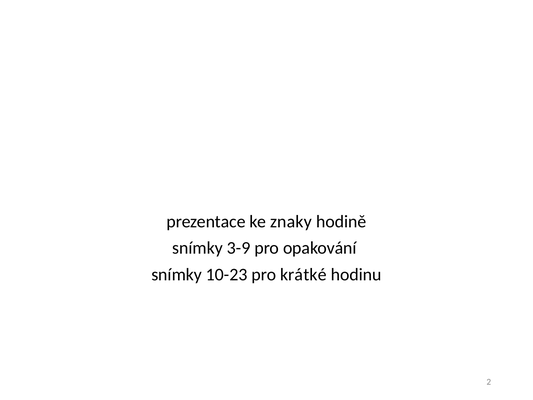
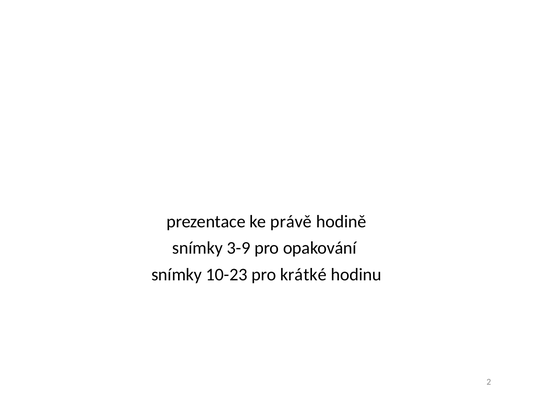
znaky: znaky -> právě (291, 221)
